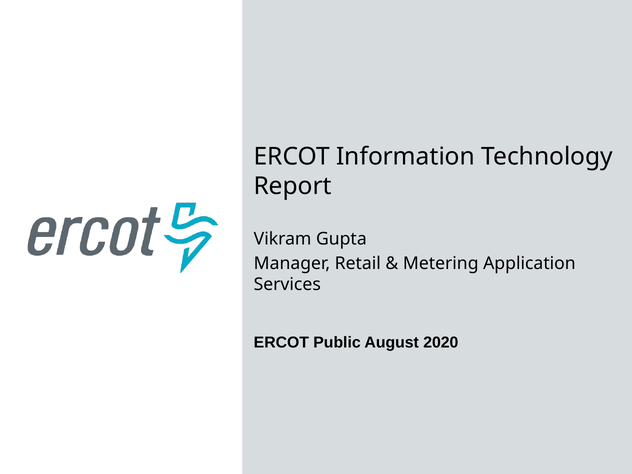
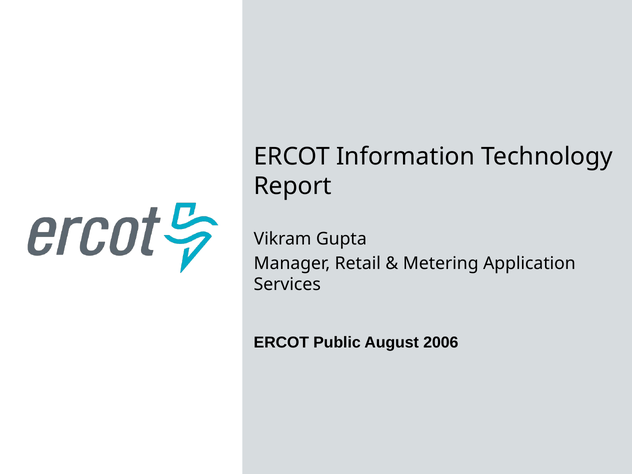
2020: 2020 -> 2006 (441, 342)
